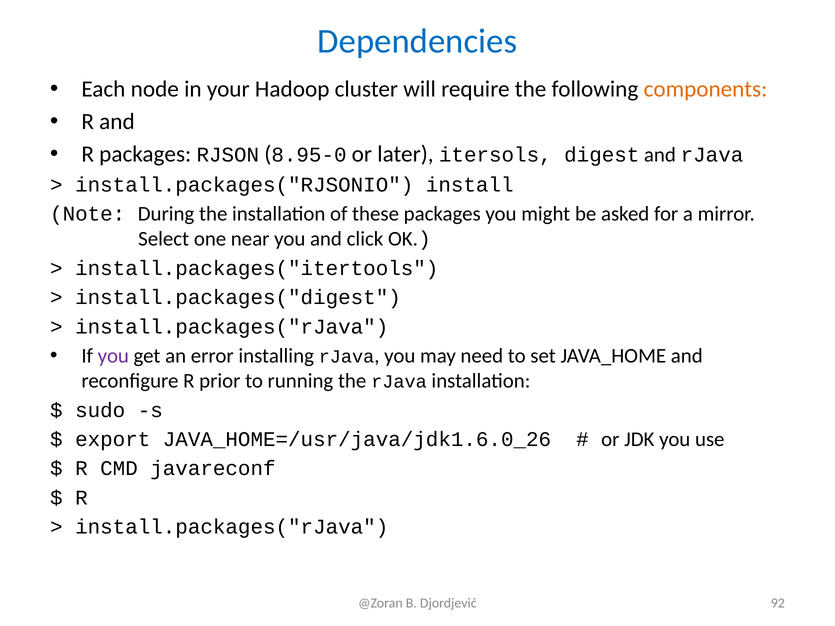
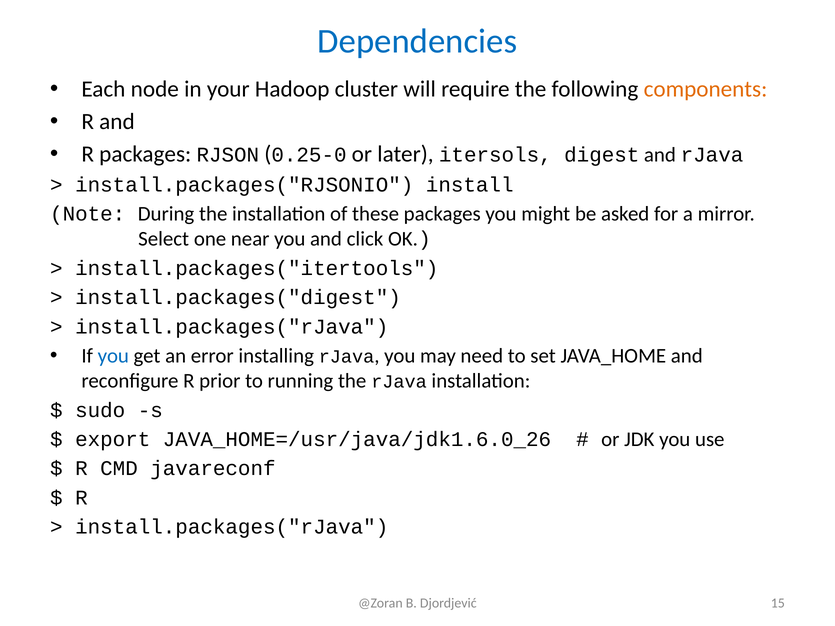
8.95-0: 8.95-0 -> 0.25-0 (309, 155)
you colour: purple -> blue (113, 356)
92: 92 -> 15 (778, 603)
